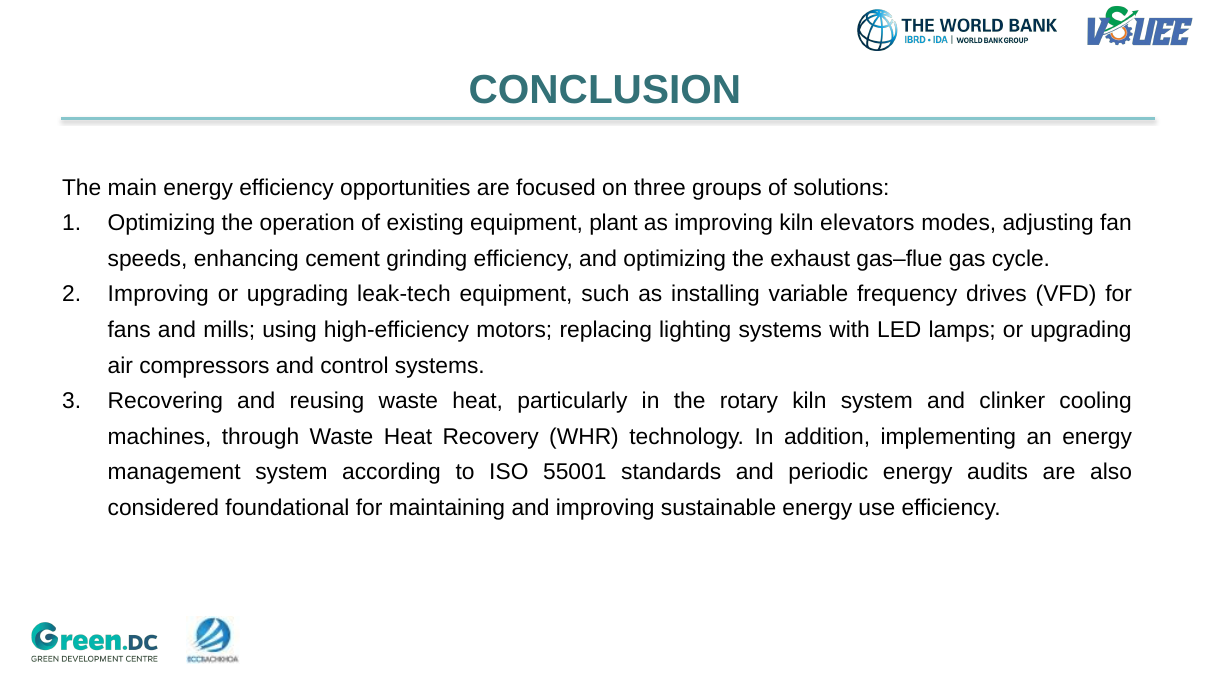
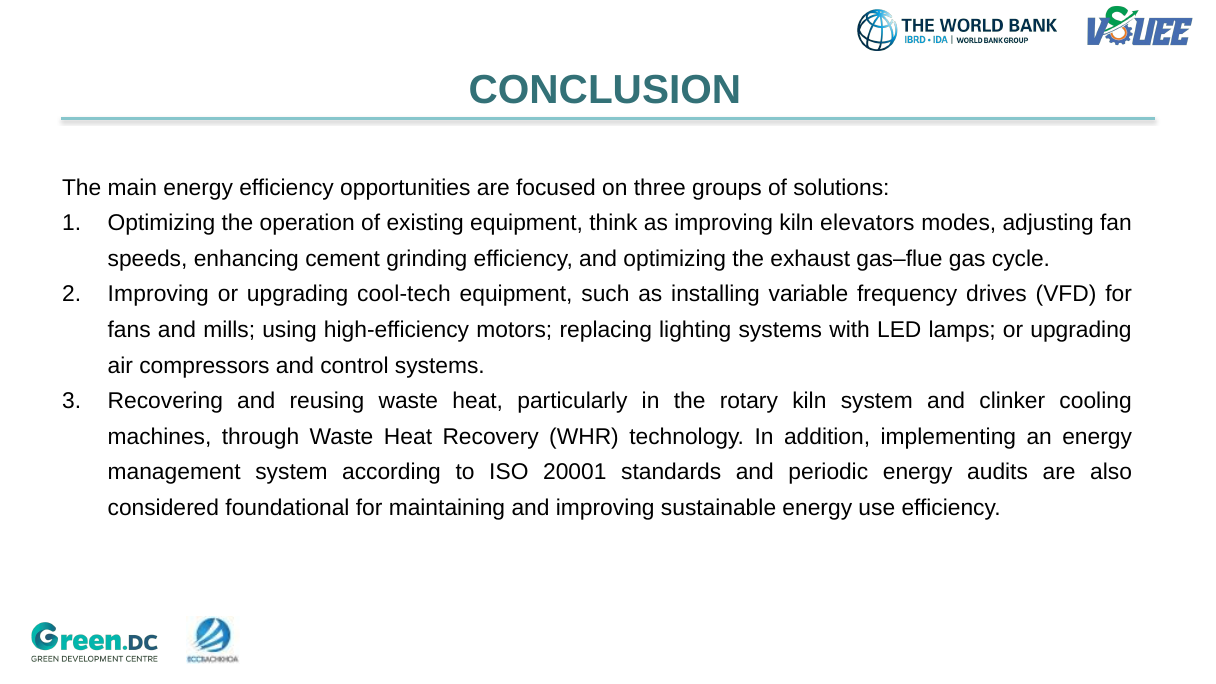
plant: plant -> think (613, 223)
leak-tech: leak-tech -> cool-tech (404, 294)
55001: 55001 -> 20001 (575, 472)
